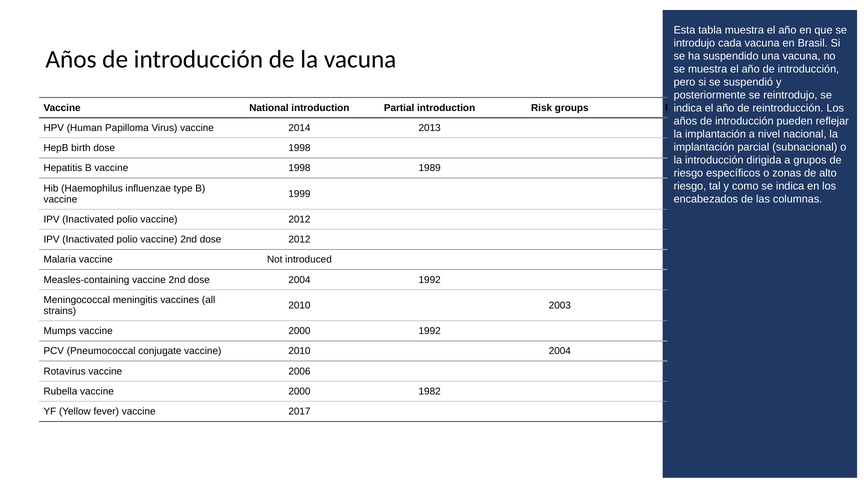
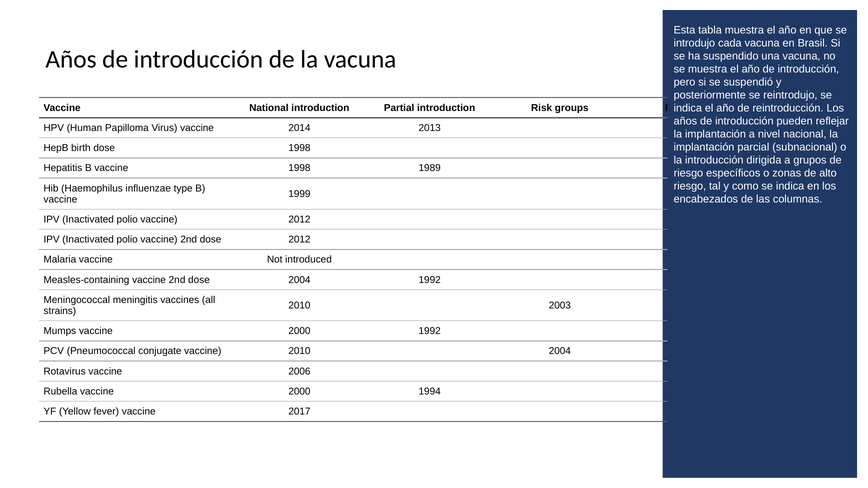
1982: 1982 -> 1994 (430, 392)
